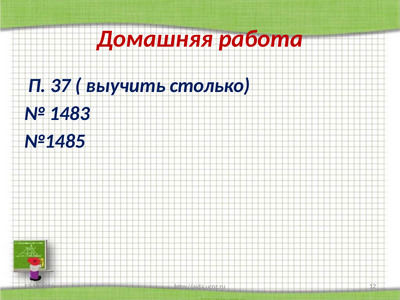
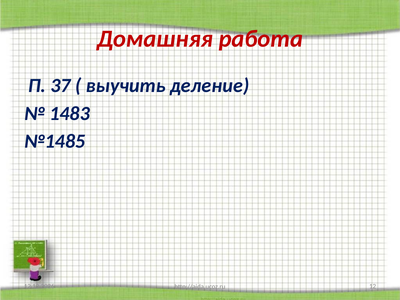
столько: столько -> деление (210, 85)
